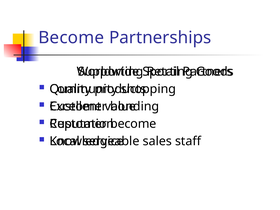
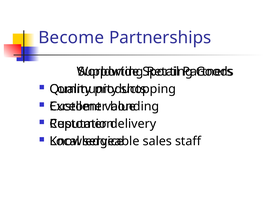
become: become -> delivery (133, 124)
